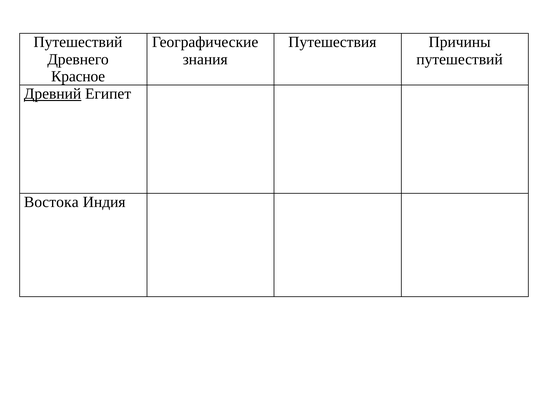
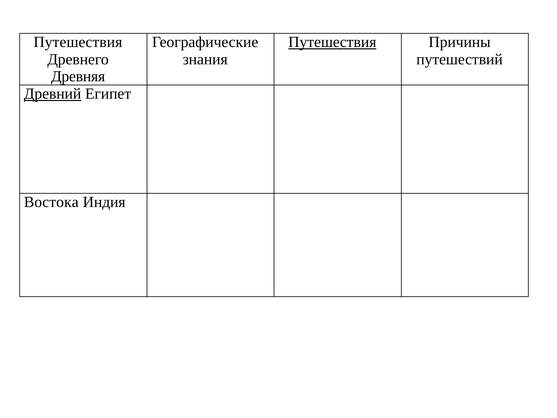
Путешествий: Путешествий -> Путешествия (78, 42)
Путешествия underline: none -> present (332, 42)
Красное: Красное -> Древняя (78, 76)
